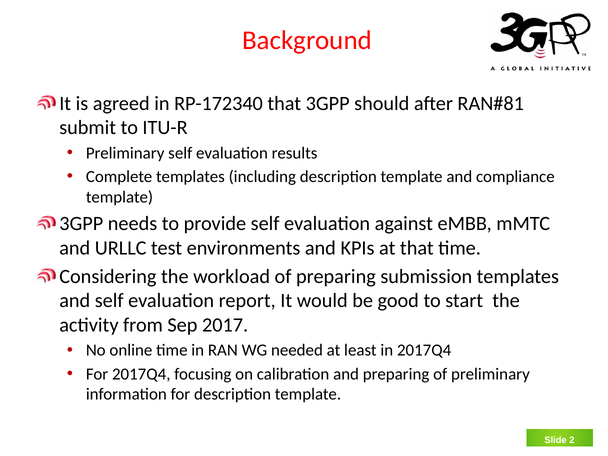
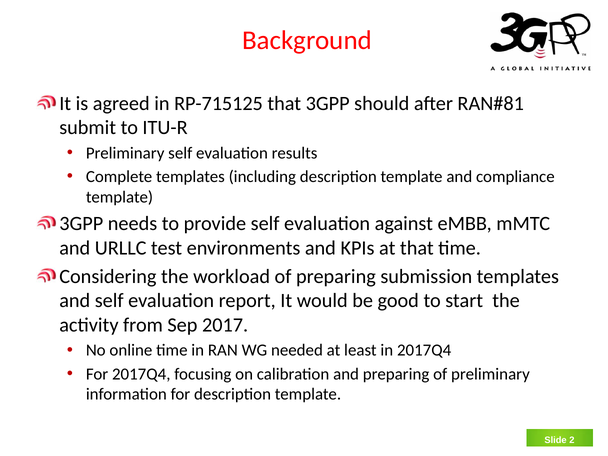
RP-172340: RP-172340 -> RP-715125 (218, 103)
